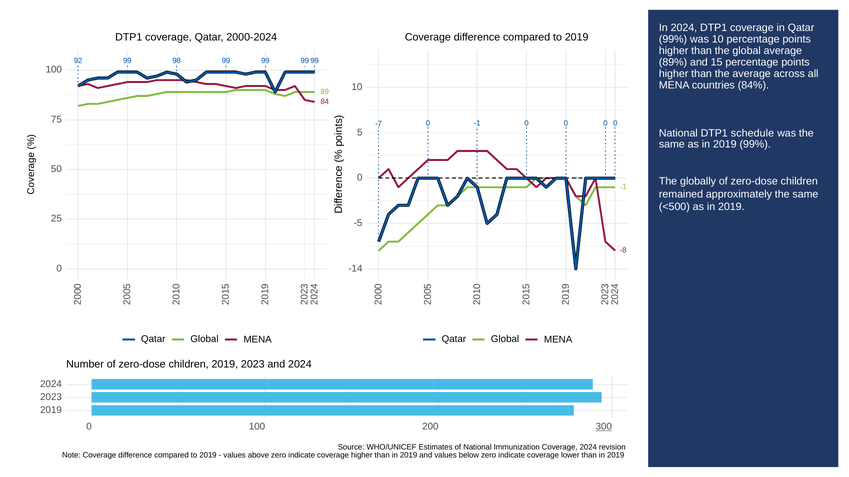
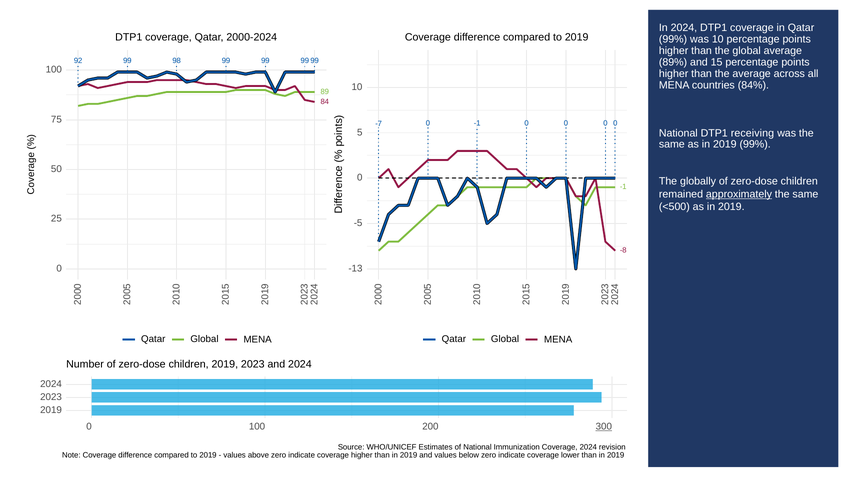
schedule: schedule -> receiving (752, 133)
approximately underline: none -> present (739, 194)
-14: -14 -> -13 (355, 269)
